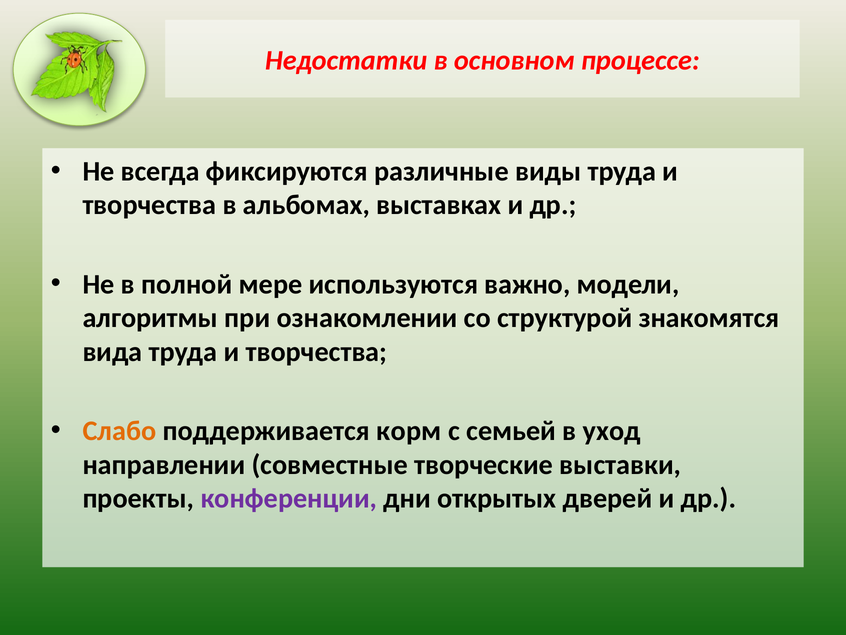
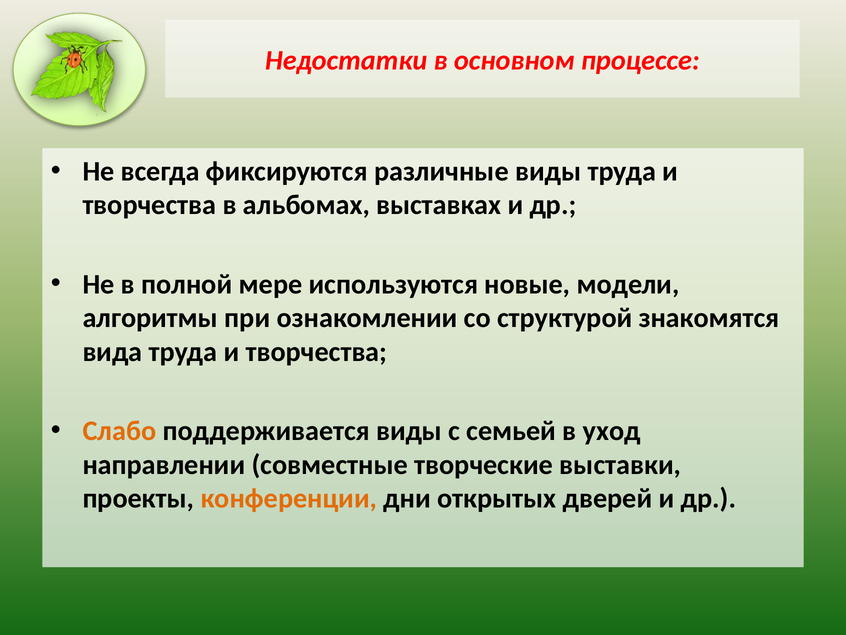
важно: важно -> новые (527, 284)
поддерживается корм: корм -> виды (409, 431)
конференции colour: purple -> orange (289, 498)
